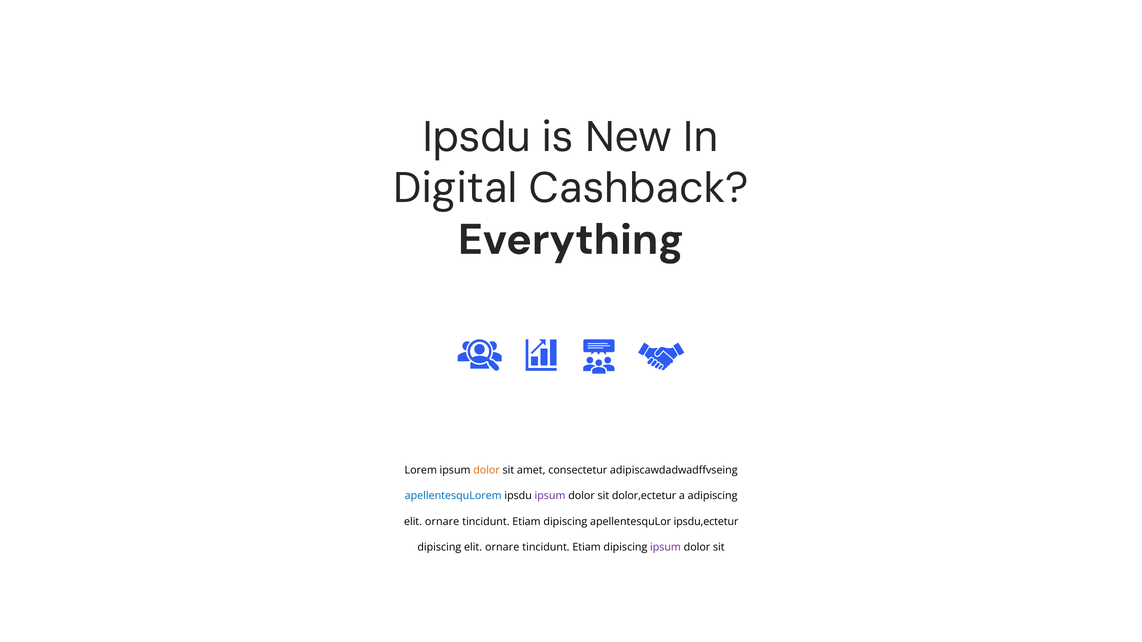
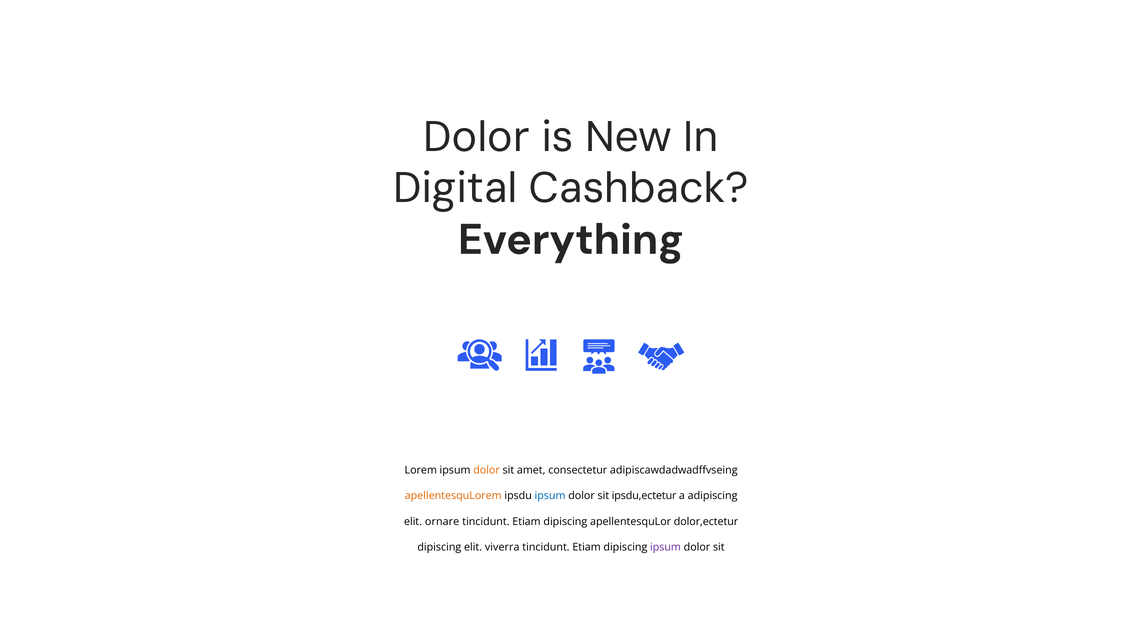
Ipsdu: Ipsdu -> Dolor (477, 137)
apellentesquLorem colour: blue -> orange (453, 496)
ipsum colour: purple -> blue (550, 496)
dolor,ectetur: dolor,ectetur -> ipsdu,ectetur (644, 496)
ipsdu,ectetur: ipsdu,ectetur -> dolor,ectetur (706, 522)
dipiscing elit ornare: ornare -> viverra (502, 548)
